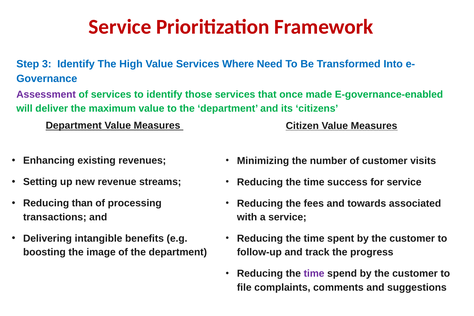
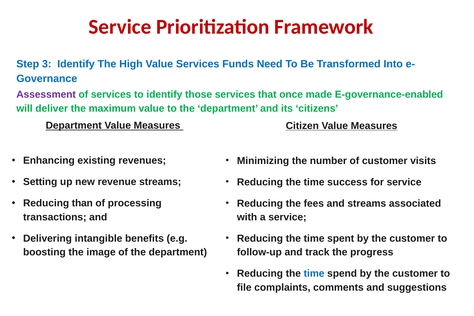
Where: Where -> Funds (238, 64)
and towards: towards -> streams (367, 203)
time colour: purple -> blue (314, 274)
